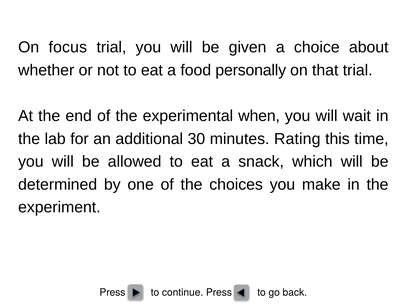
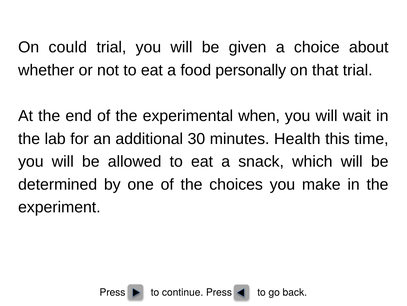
focus: focus -> could (68, 47)
Rating: Rating -> Health (297, 138)
